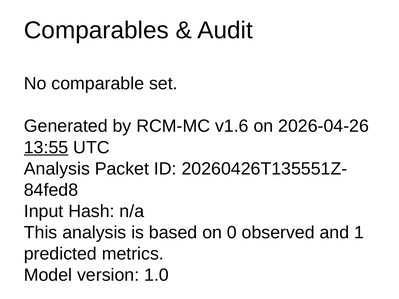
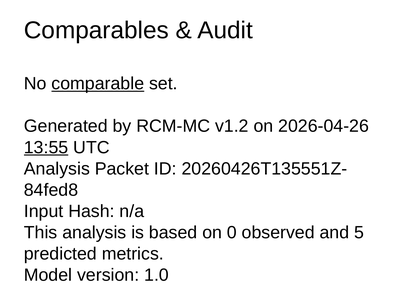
comparable underline: none -> present (98, 84)
v1.6: v1.6 -> v1.2 (232, 126)
1: 1 -> 5 (359, 233)
